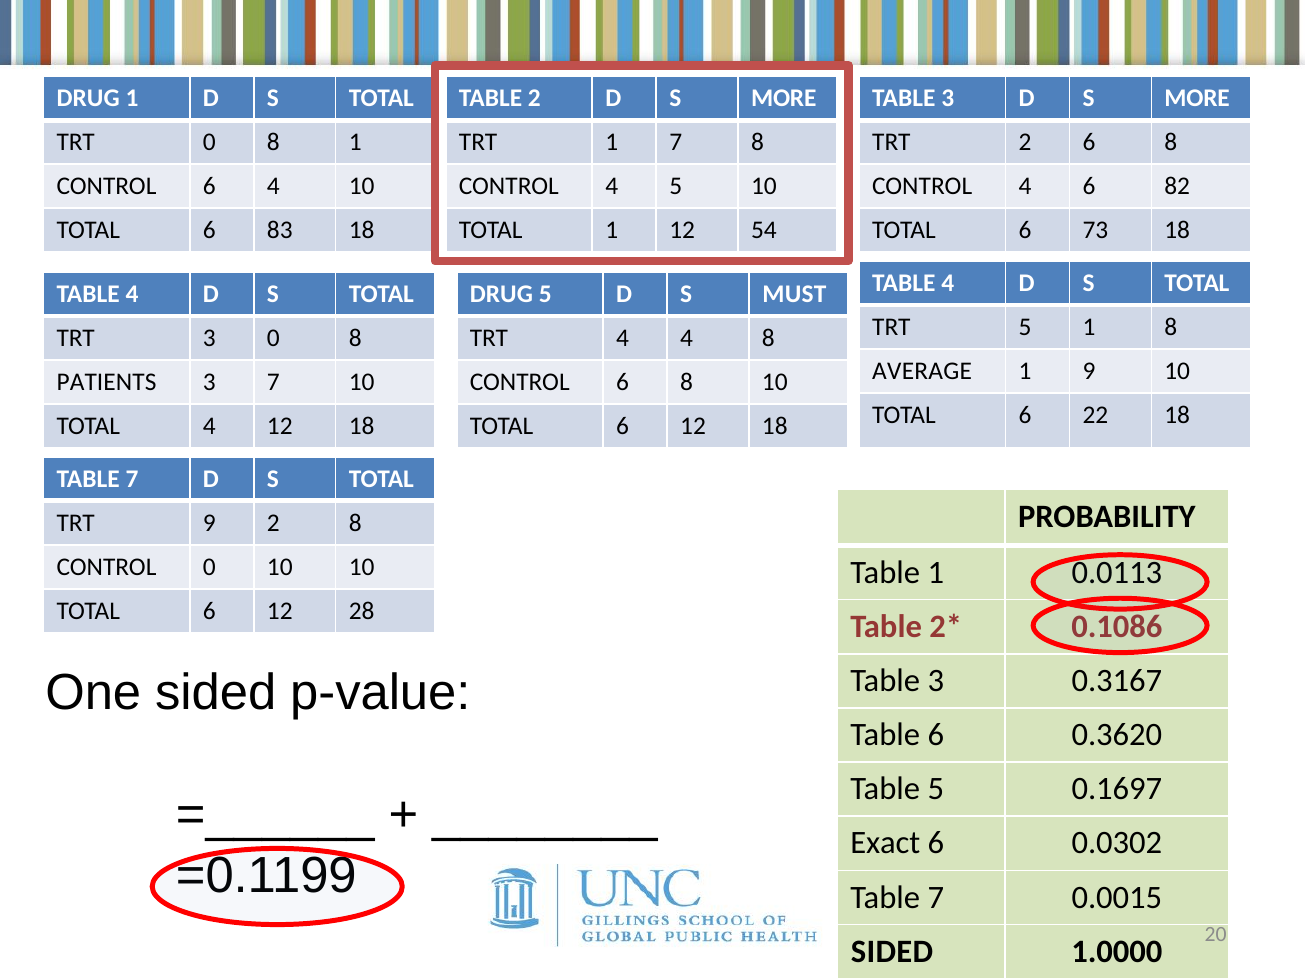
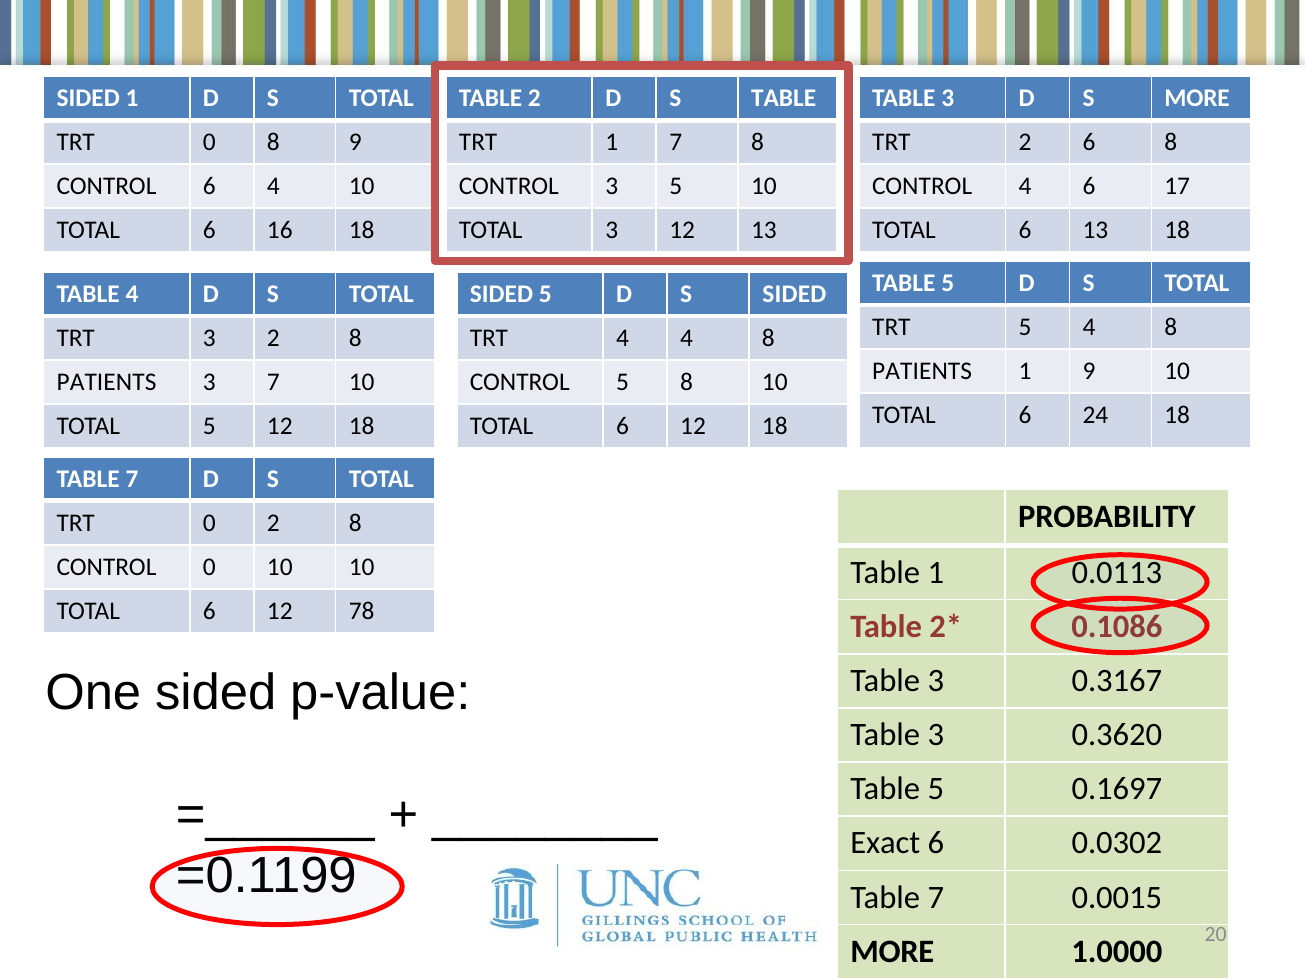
DRUG: DRUG -> SIDED (88, 98)
2 D S MORE: MORE -> TABLE (784, 98)
8 1: 1 -> 9 (355, 142)
4: 4 -> 3 (612, 186)
82: 82 -> 17 (1177, 186)
83: 83 -> 16 (280, 230)
TOTAL 1: 1 -> 3 (612, 230)
12 54: 54 -> 13 (764, 230)
6 73: 73 -> 13 (1095, 230)
4: 4 -> 5 (948, 283)
DRUG: DRUG -> SIDED (501, 294)
S MUST: MUST -> SIDED (794, 294)
5 1: 1 -> 4 (1089, 327)
3 0: 0 -> 2 (273, 338)
AVERAGE: AVERAGE -> PATIENTS (922, 371)
6: 6 -> 5 (623, 382)
22: 22 -> 24 (1095, 415)
TOTAL 4: 4 -> 5 (209, 426)
9: 9 -> 0 (209, 523)
28: 28 -> 78 (362, 611)
6: 6 -> 3 (936, 735)
SIDED: SIDED -> MORE (892, 951)
